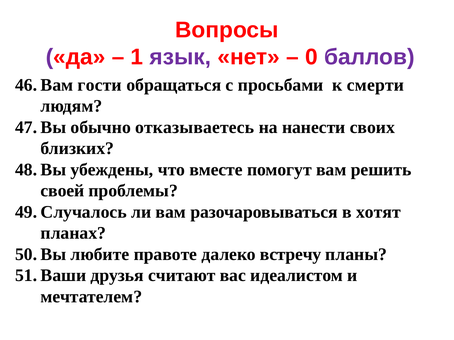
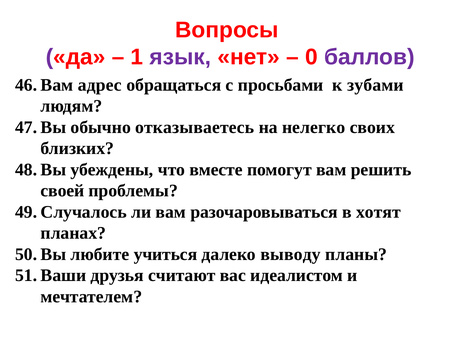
гости: гости -> адрес (100, 85)
смерти: смерти -> зубами (375, 85)
нанести: нанести -> нелегко (314, 127)
правоте: правоте -> учиться (165, 255)
встречу: встречу -> выводу (291, 255)
